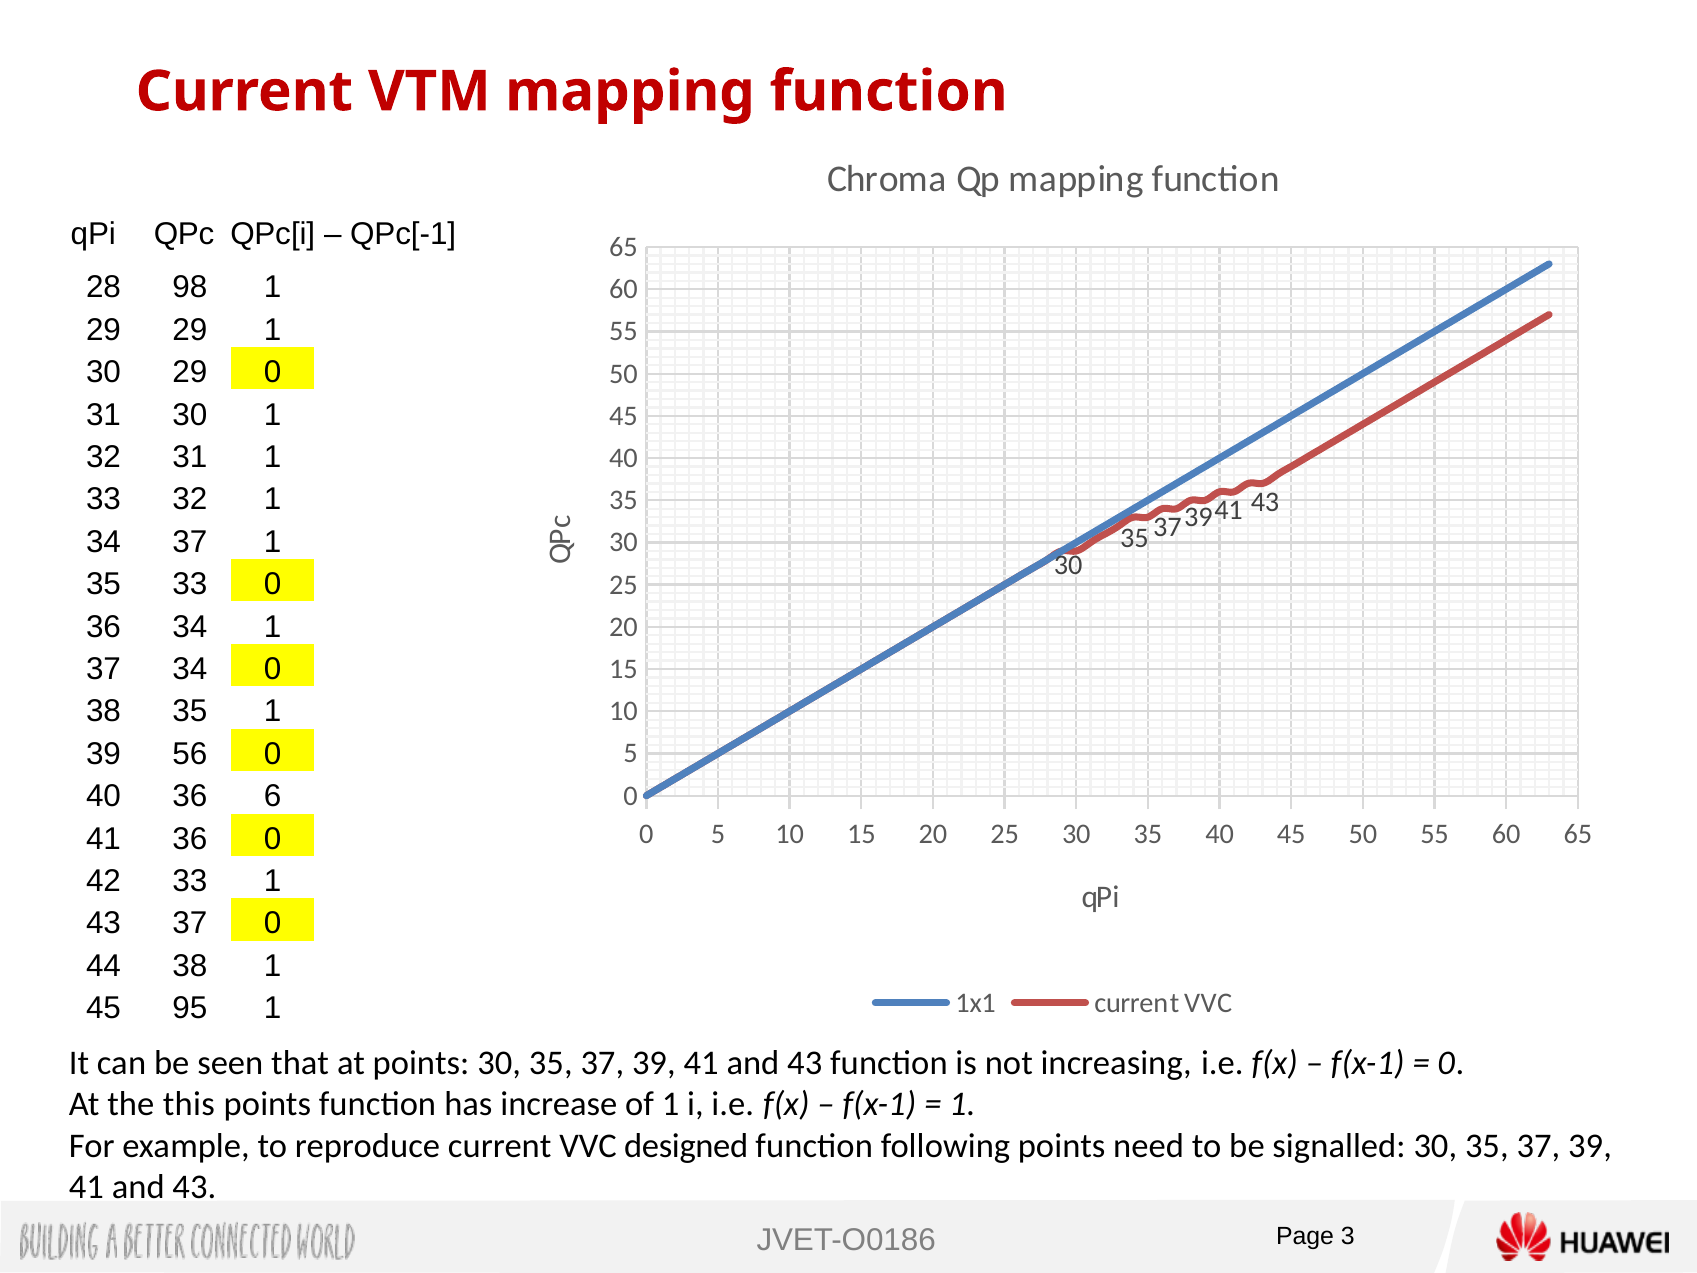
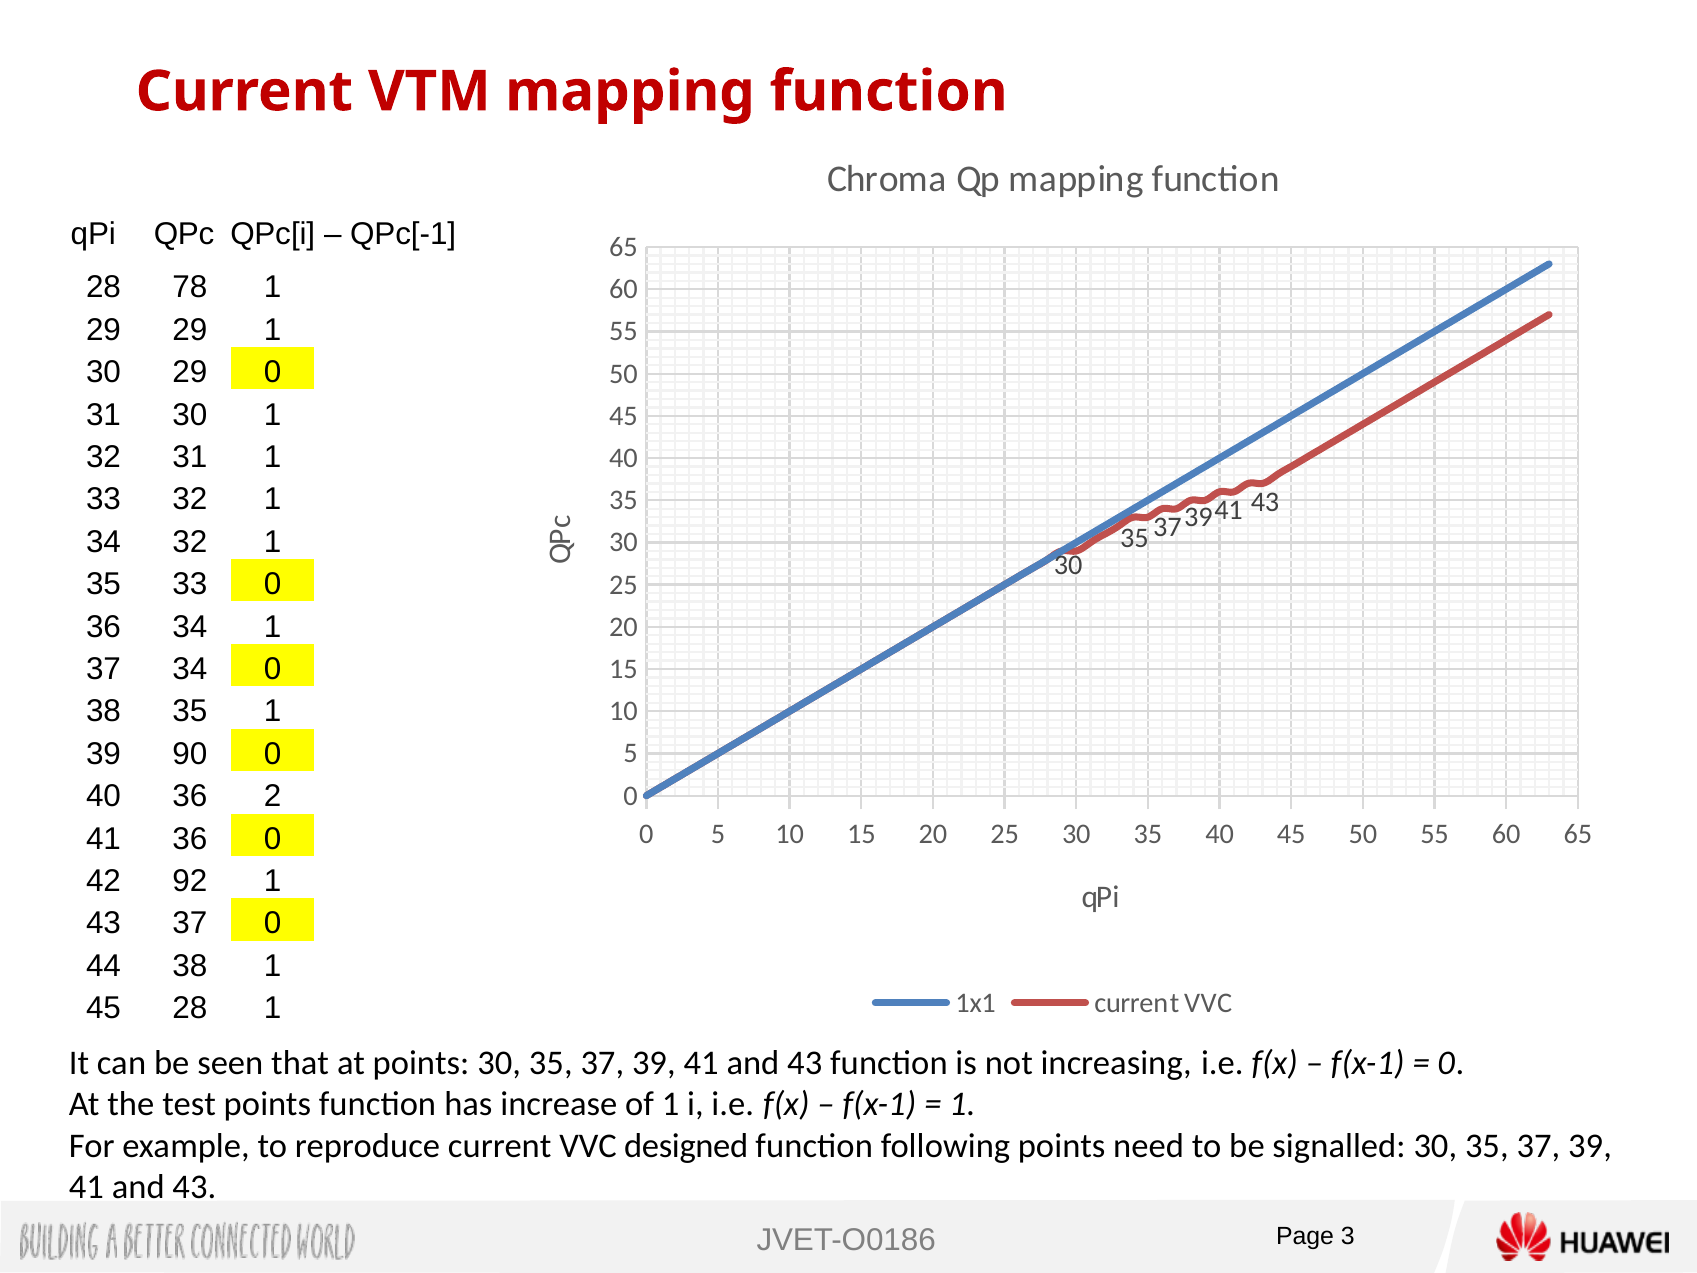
98: 98 -> 78 (190, 287)
34 37: 37 -> 32 (190, 542)
56: 56 -> 90 (190, 754)
6: 6 -> 2 (273, 796)
42 33: 33 -> 92 (190, 881)
45 95: 95 -> 28 (190, 1008)
this: this -> test (189, 1104)
